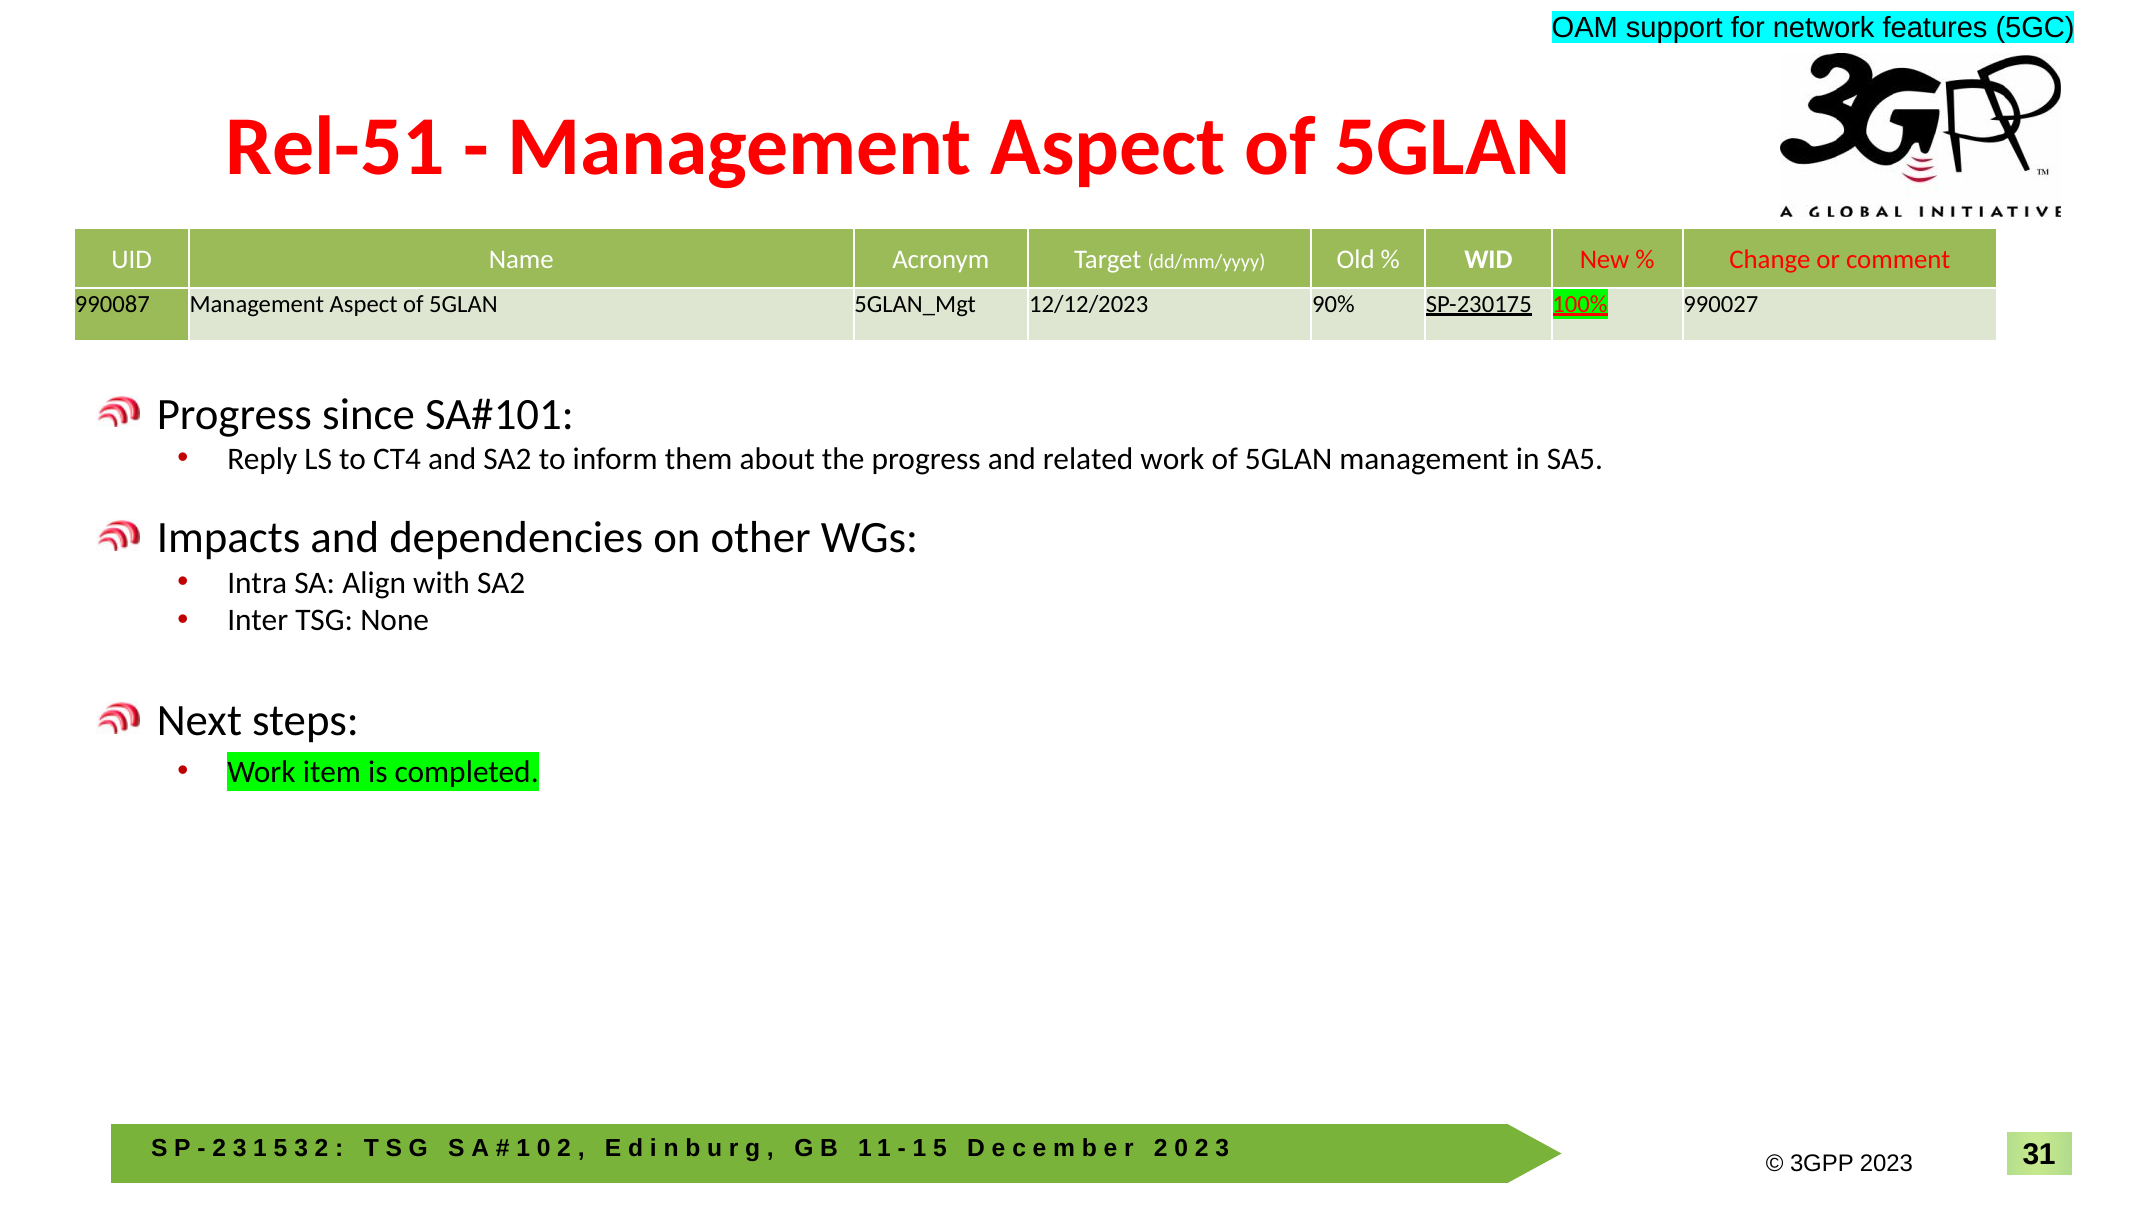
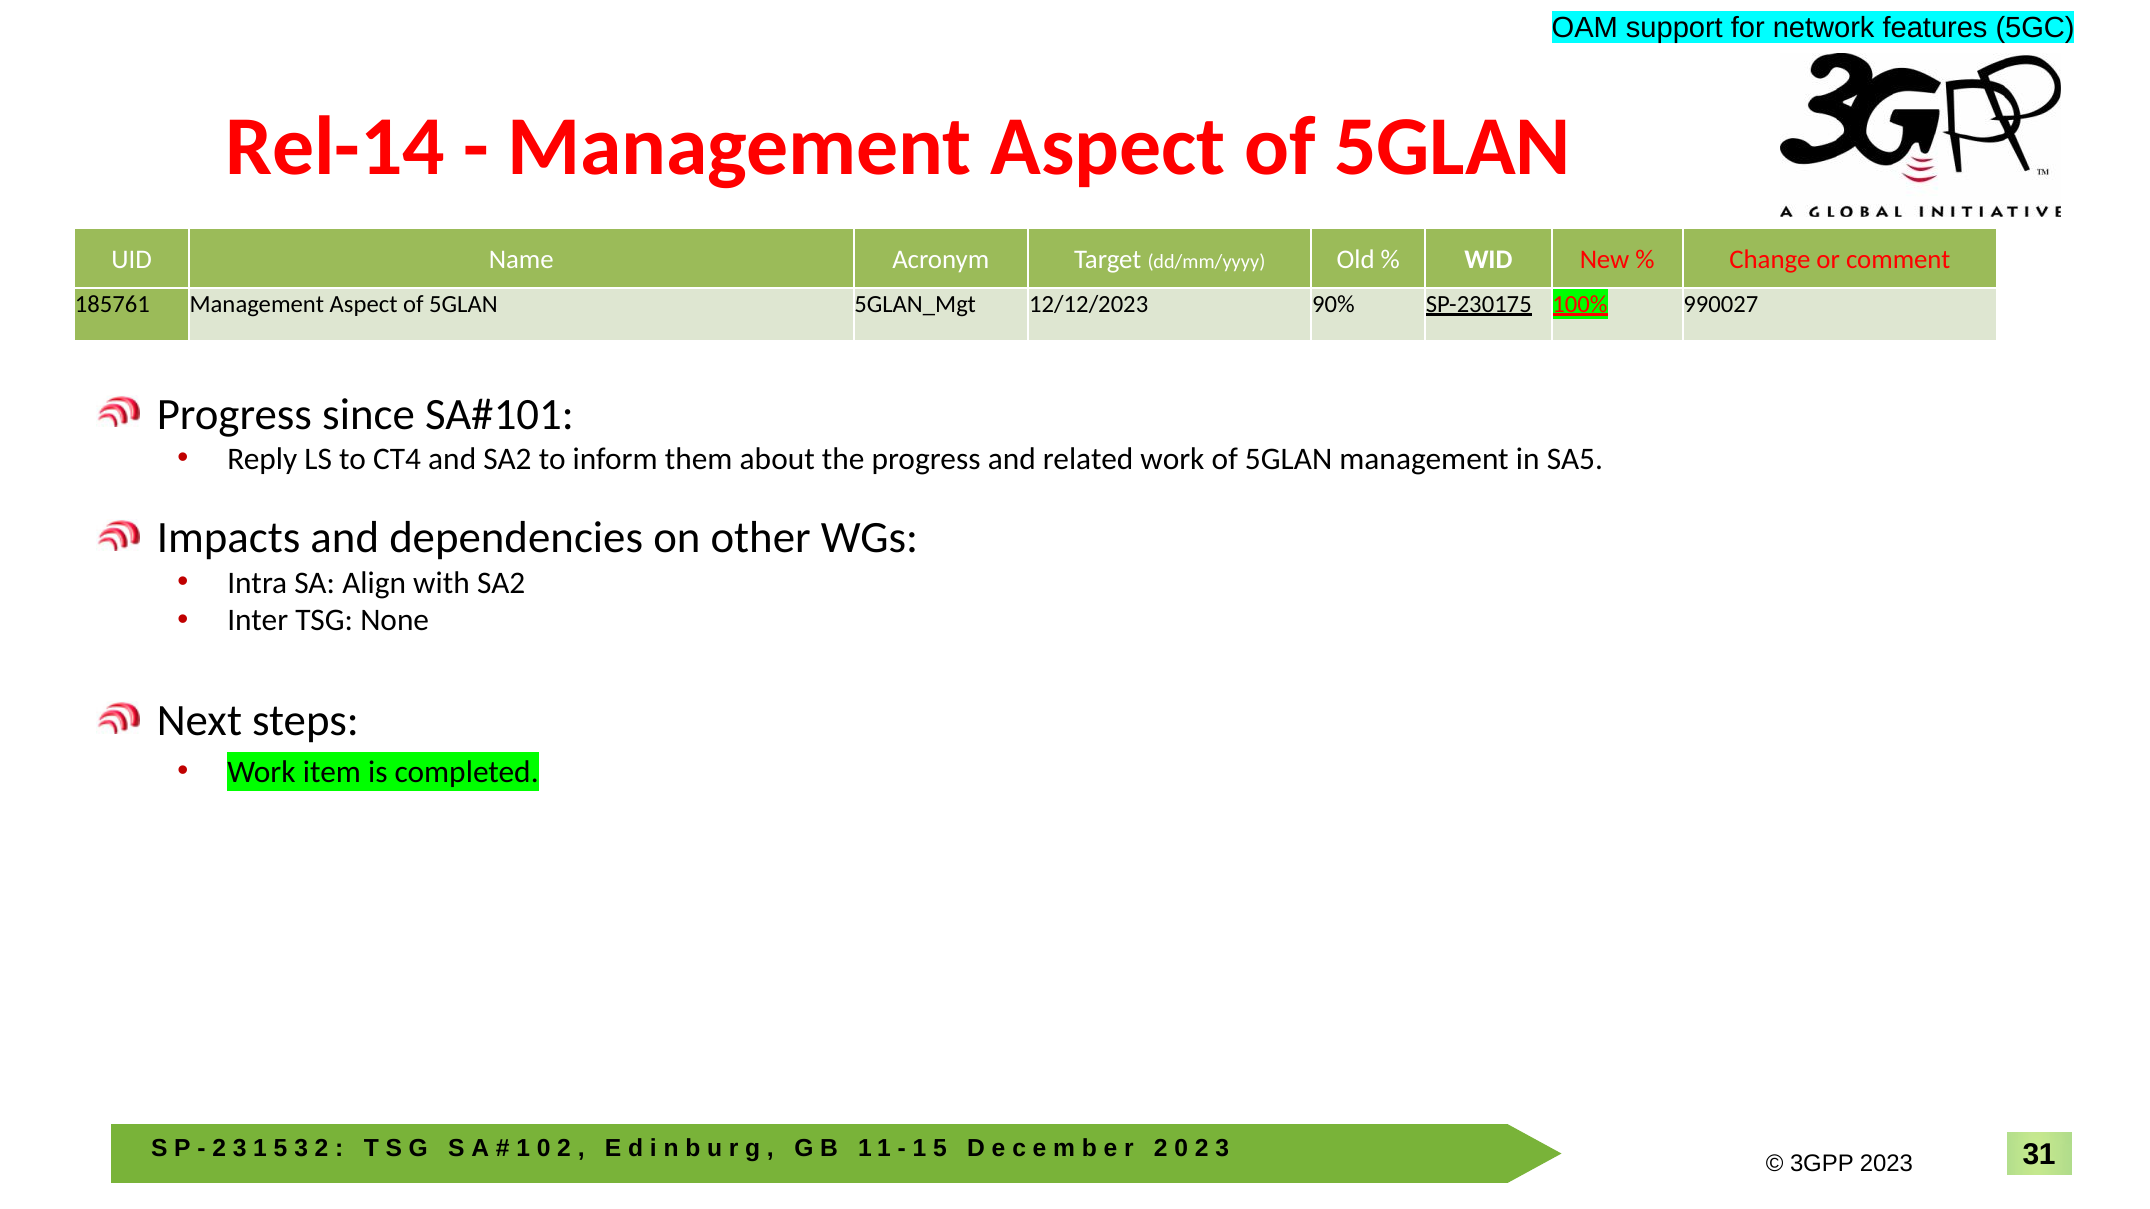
Rel-51: Rel-51 -> Rel-14 (335, 147)
990087: 990087 -> 185761 (112, 304)
